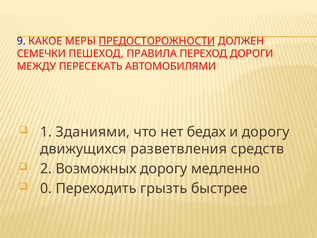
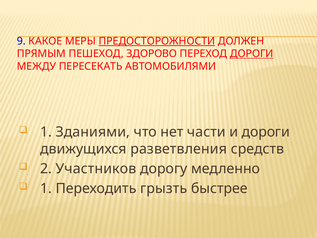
СЕМЕЧКИ: СЕМЕЧКИ -> ПРЯМЫМ (41, 54)
ПРАВИЛА: ПРАВИЛА -> ЗДОРОВО (152, 54)
ДОРОГИ underline: none -> present (252, 54)
бедах: бедах -> части (206, 132)
и дорогу: дорогу -> дороги (266, 132)
Возможных: Возможных -> Участников (96, 169)
0: 0 -> 1 (46, 188)
